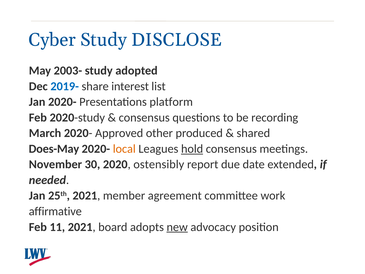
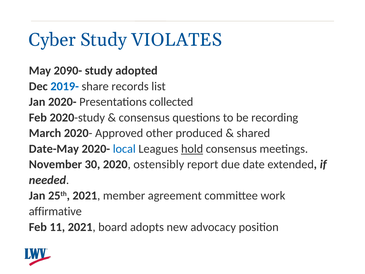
DISCLOSE: DISCLOSE -> VIOLATES (177, 40)
2003-: 2003- -> 2090- (68, 71)
interest: interest -> records (130, 86)
platform: platform -> collected (171, 102)
Does-May: Does-May -> Date-May (54, 149)
local colour: orange -> blue (124, 149)
new underline: present -> none (177, 227)
